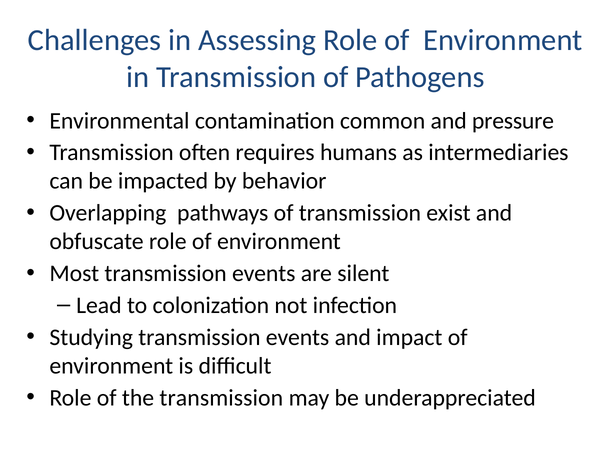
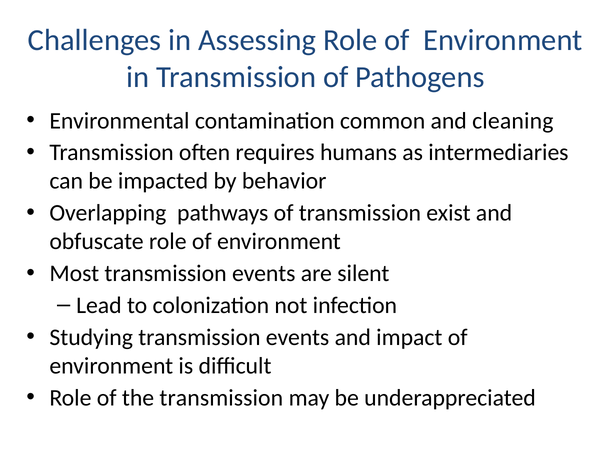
pressure: pressure -> cleaning (513, 121)
